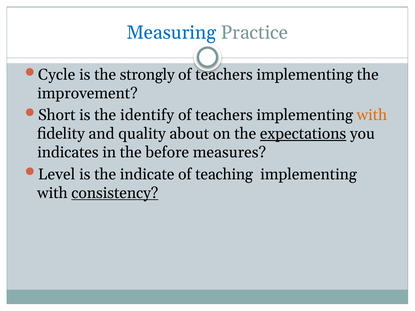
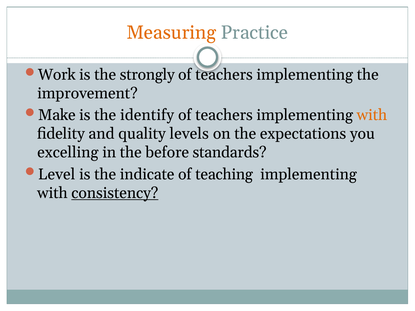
Measuring colour: blue -> orange (171, 33)
Cycle: Cycle -> Work (57, 75)
Short: Short -> Make (57, 115)
about: about -> levels (189, 134)
expectations underline: present -> none (303, 134)
indicates: indicates -> excelling (68, 153)
measures: measures -> standards (230, 153)
